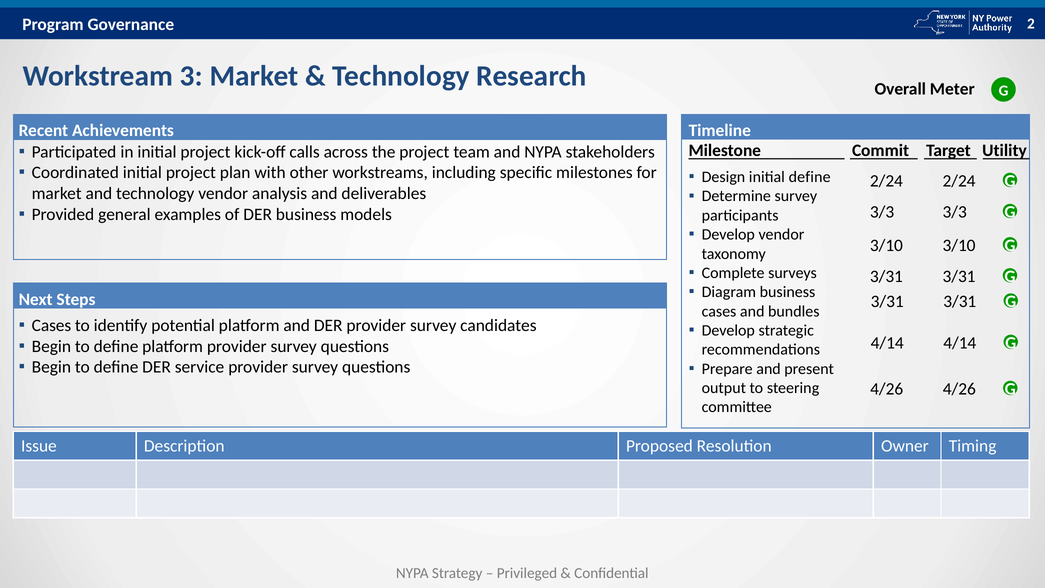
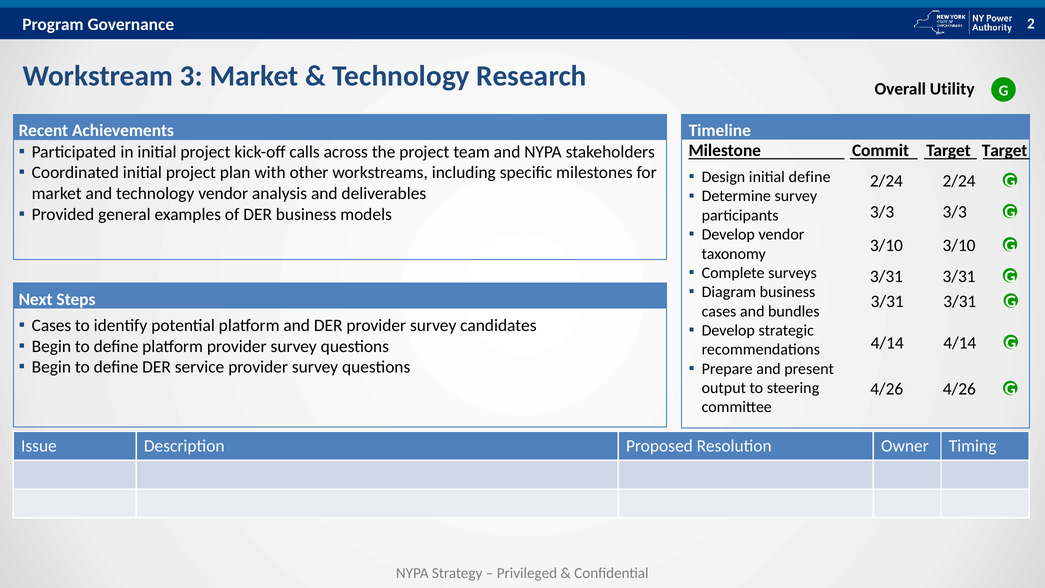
Meter: Meter -> Utility (952, 89)
Utility: Utility -> Target (1005, 150)
